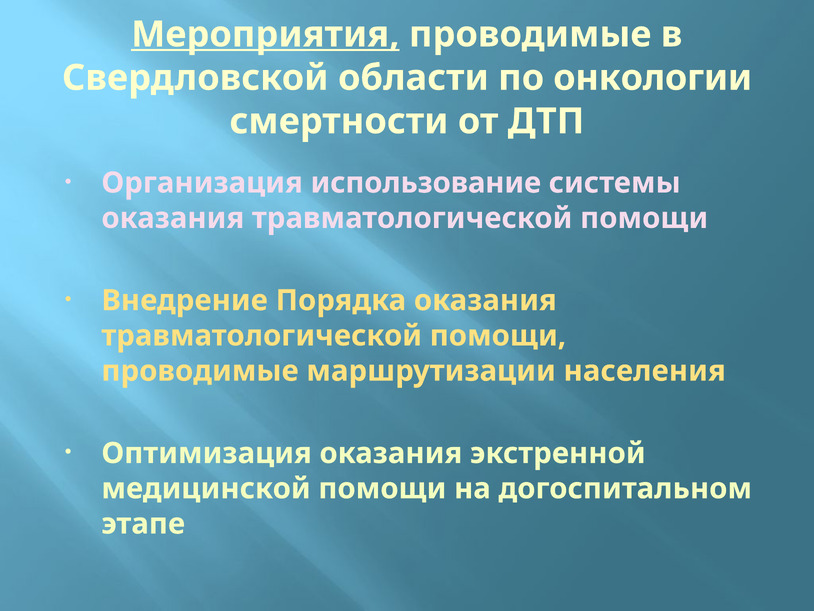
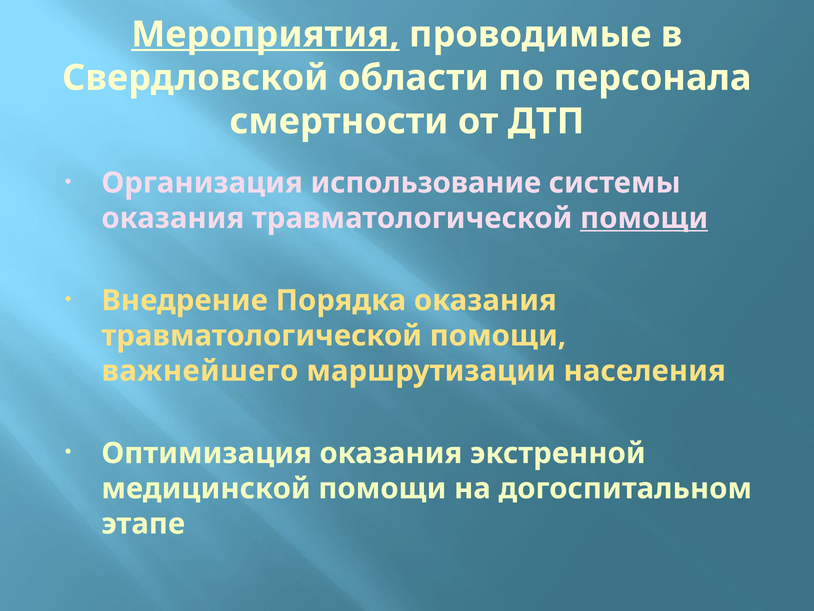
онкологии: онкологии -> персонала (653, 78)
помощи underline: none -> present (644, 218)
проводимые: проводимые -> важнейшего (200, 371)
